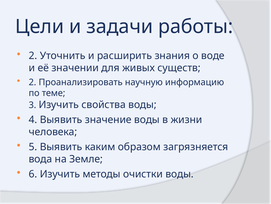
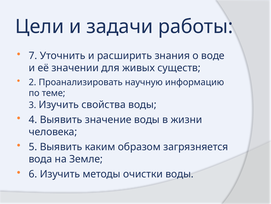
2: 2 -> 7 (33, 56)
